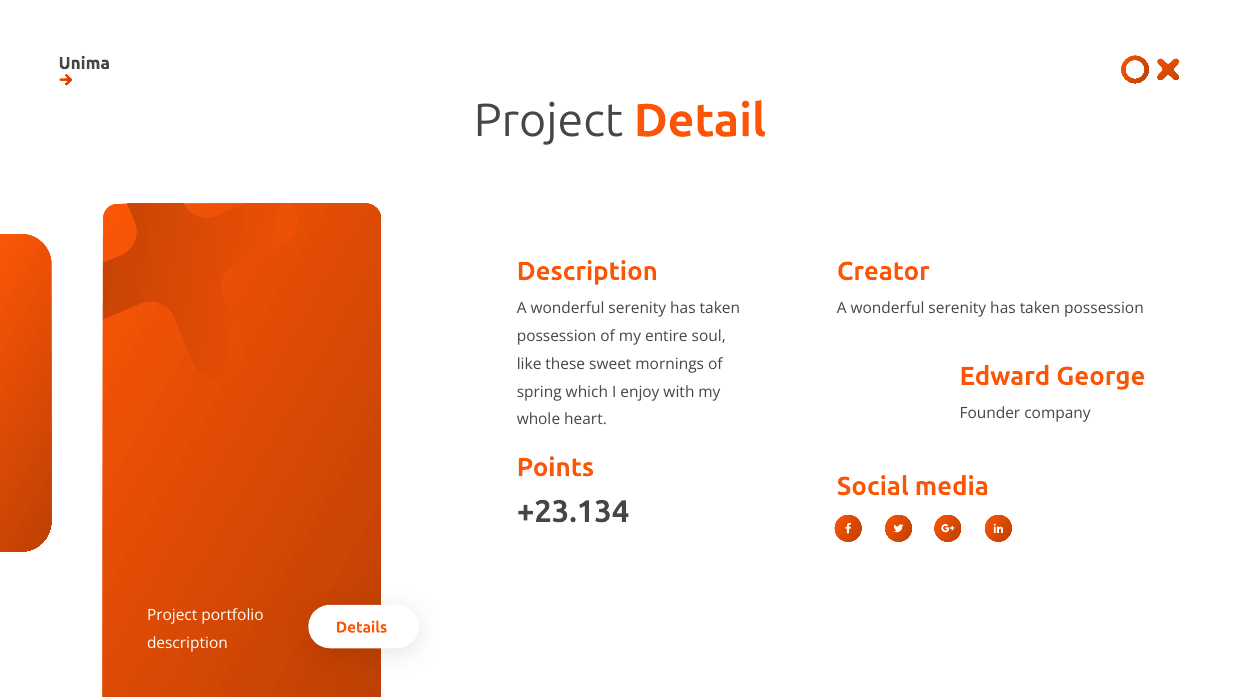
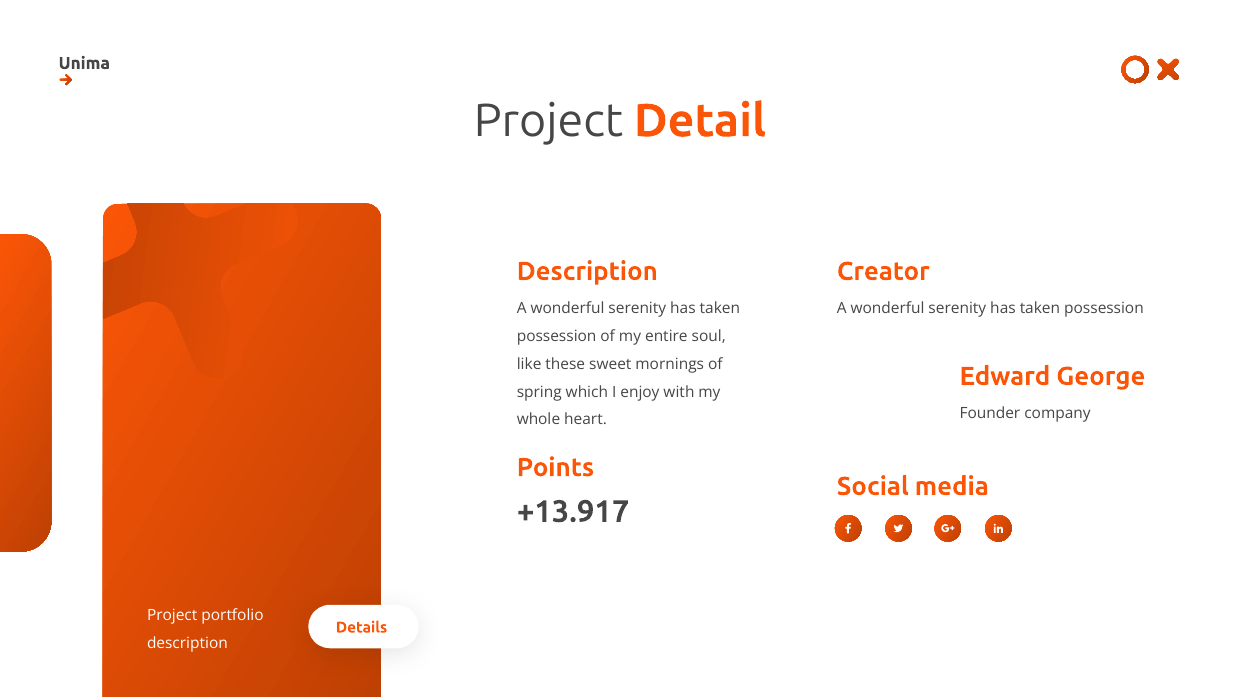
+23.134: +23.134 -> +13.917 (573, 512)
